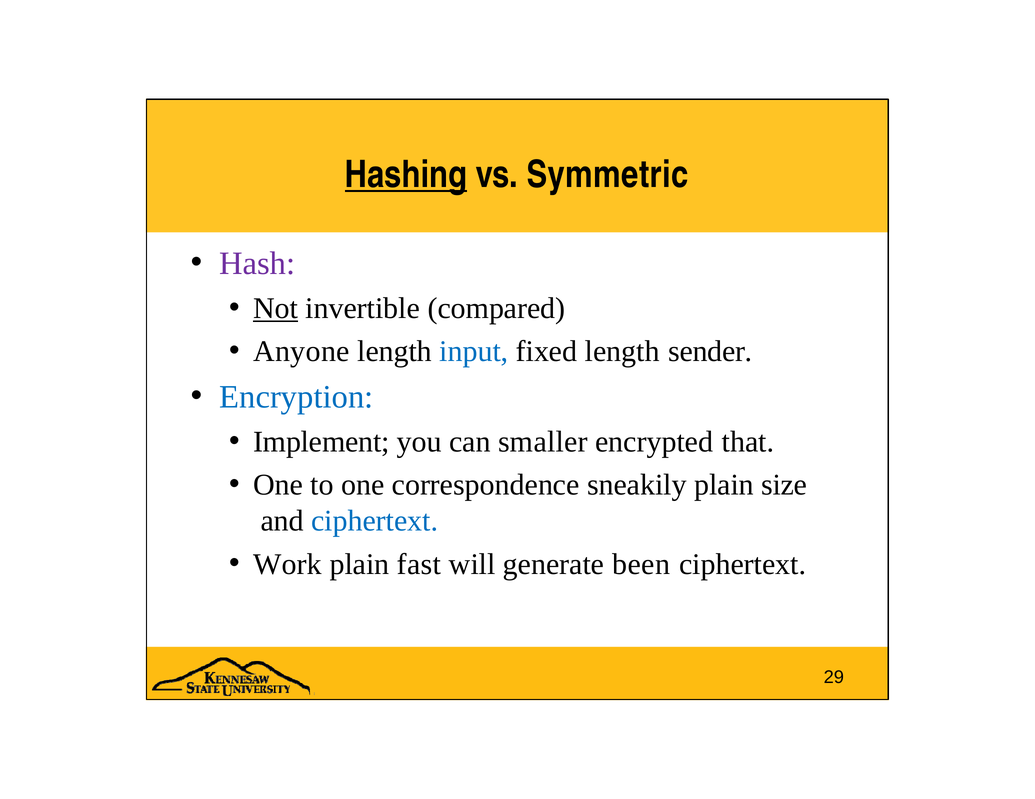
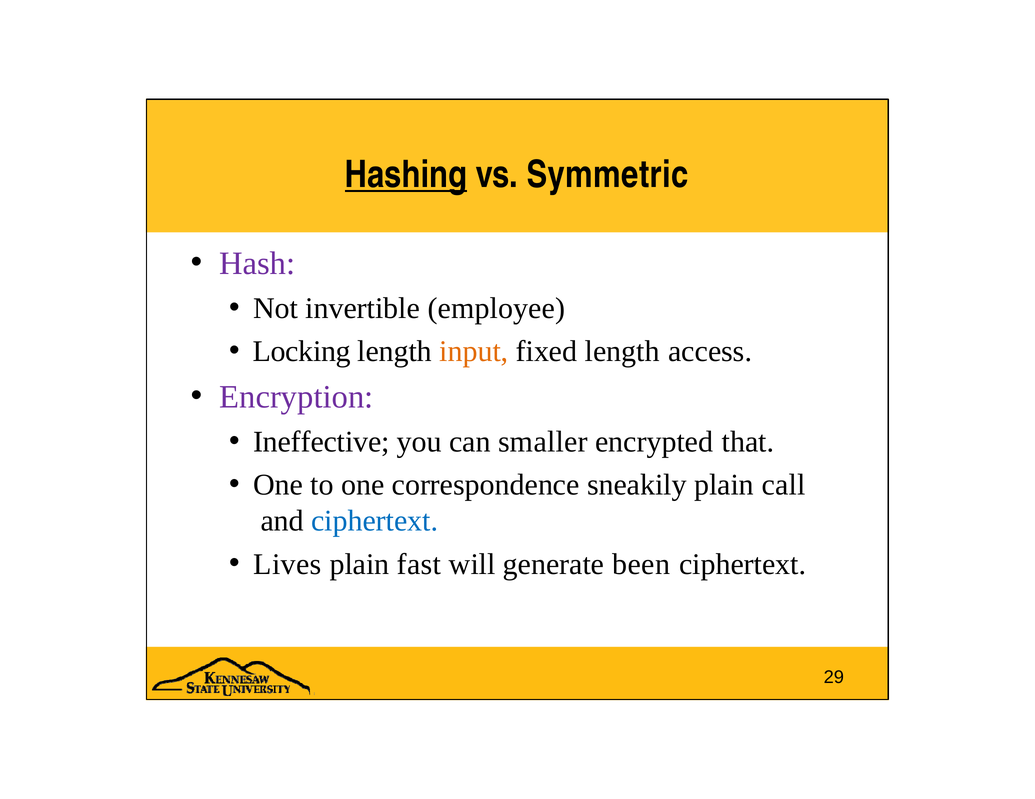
Not underline: present -> none (276, 309)
compared: compared -> employee (496, 309)
Anyone: Anyone -> Locking (302, 352)
input colour: blue -> orange (474, 352)
sender: sender -> access (710, 352)
Encryption colour: blue -> purple (296, 397)
Implement: Implement -> Ineffective (321, 442)
size: size -> call (784, 485)
Work: Work -> Lives (287, 565)
